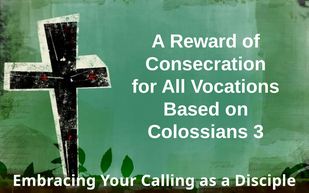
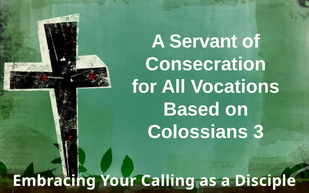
Reward: Reward -> Servant (203, 41)
